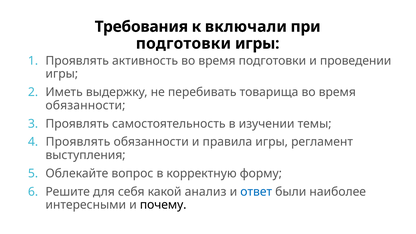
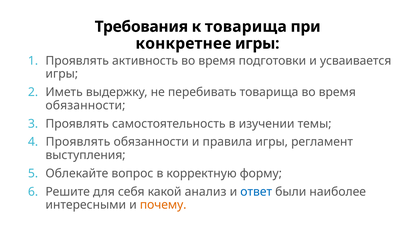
к включали: включали -> товарища (246, 27)
подготовки: подготовки -> конкретнее (183, 44)
проведении: проведении -> усваивается (356, 61)
почему colour: black -> orange (163, 205)
